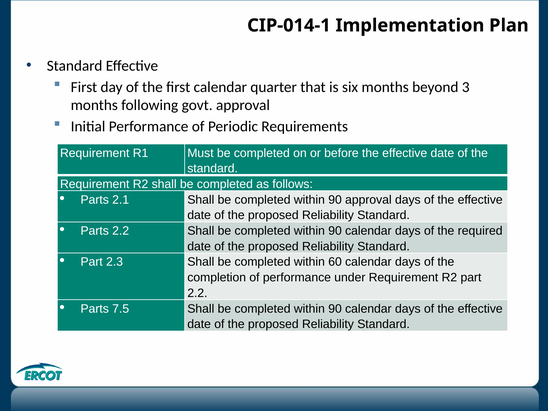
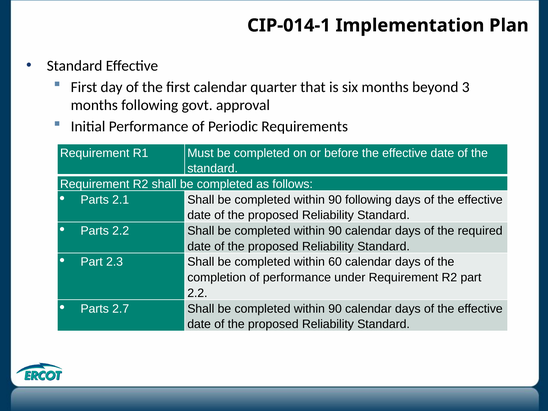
90 approval: approval -> following (368, 200)
7.5: 7.5 -> 2.7 (121, 309)
